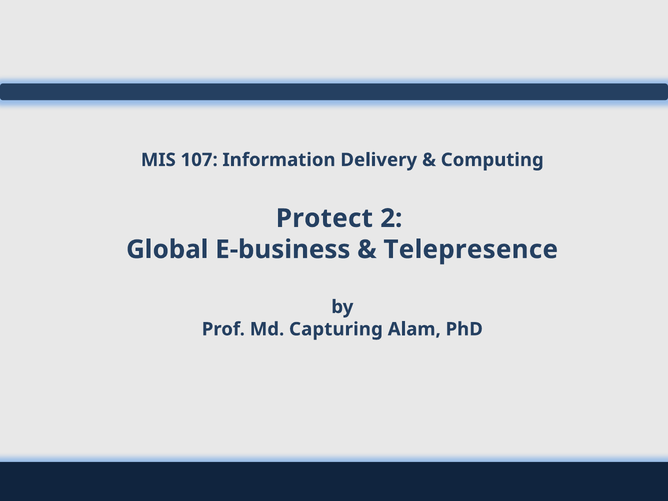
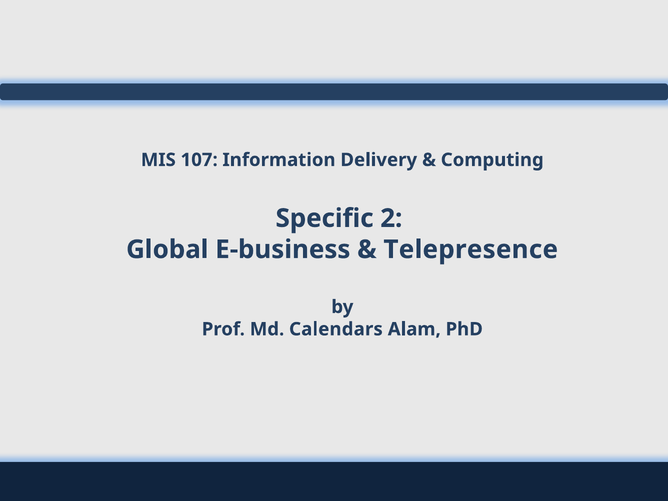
Protect: Protect -> Specific (325, 218)
Capturing: Capturing -> Calendars (336, 329)
